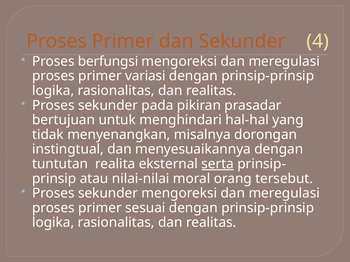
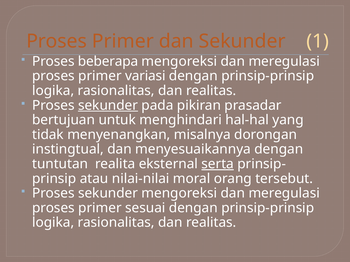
4: 4 -> 1 (318, 41)
berfungsi: berfungsi -> beberapa (108, 61)
sekunder underline: none -> present (108, 105)
